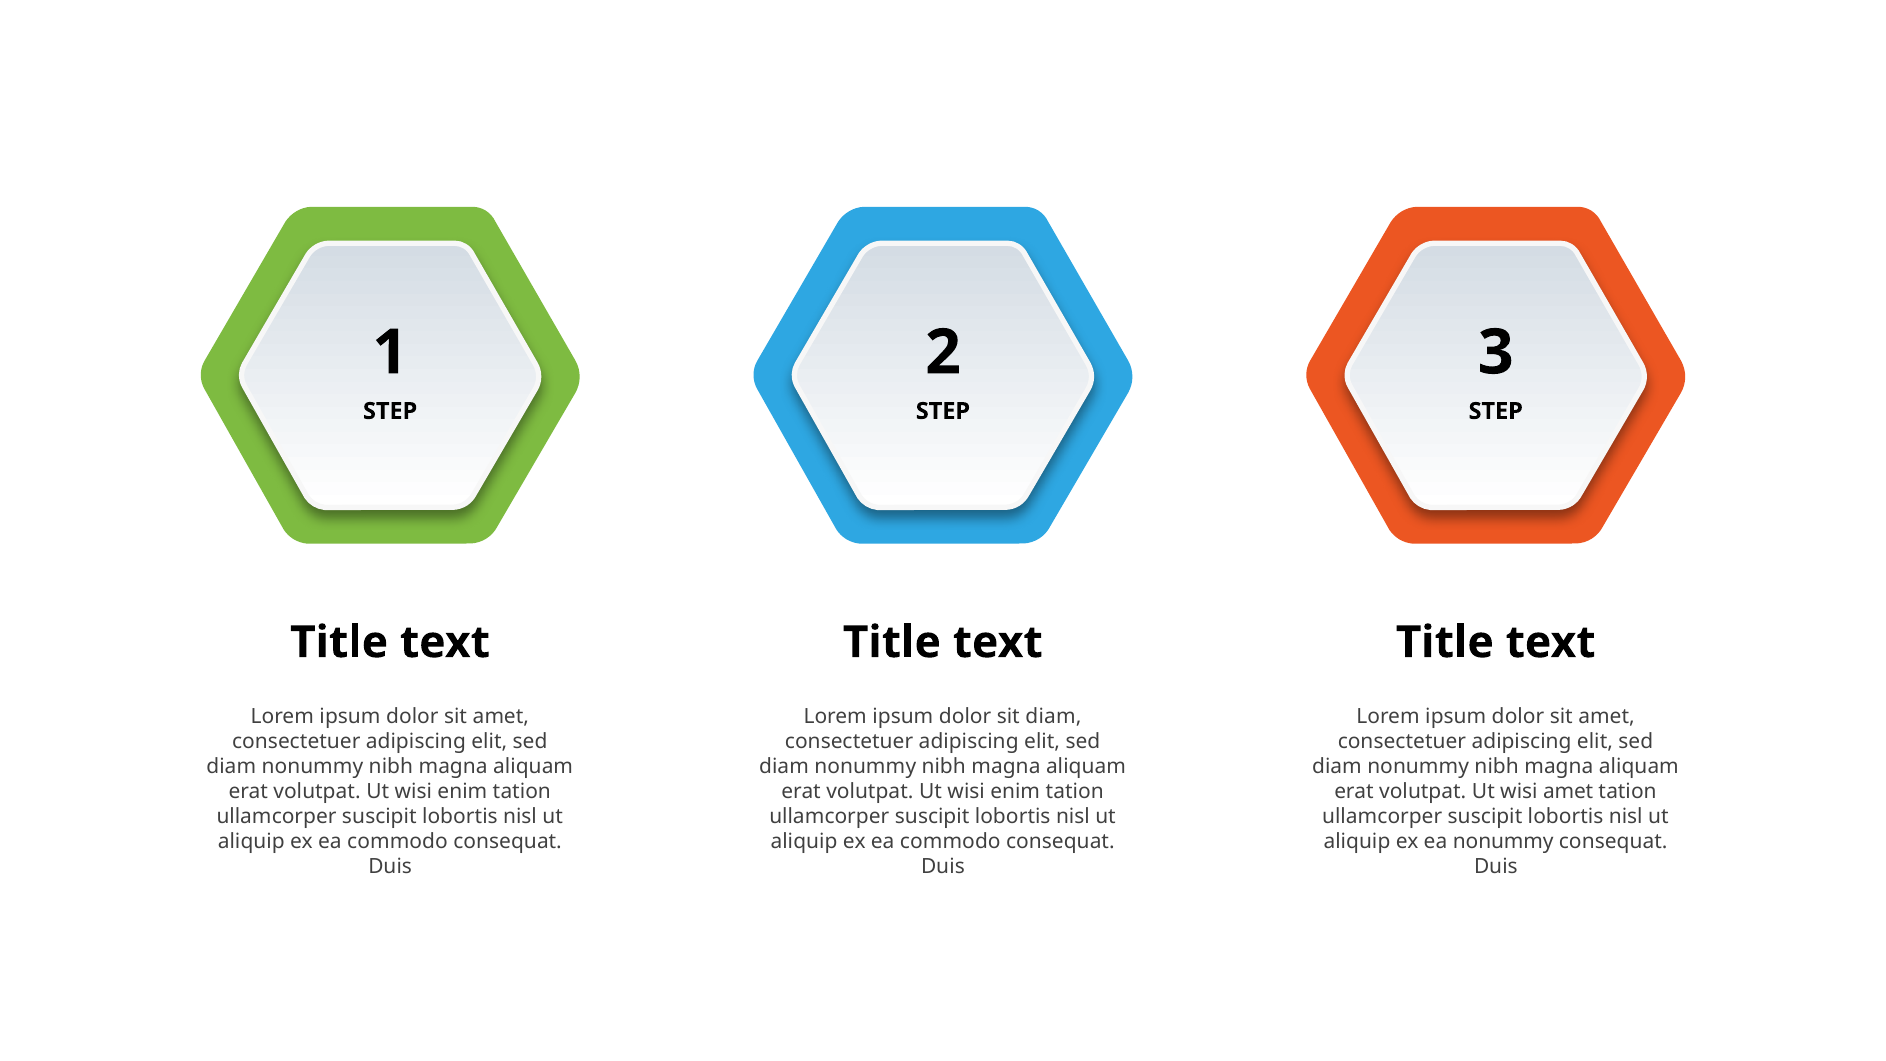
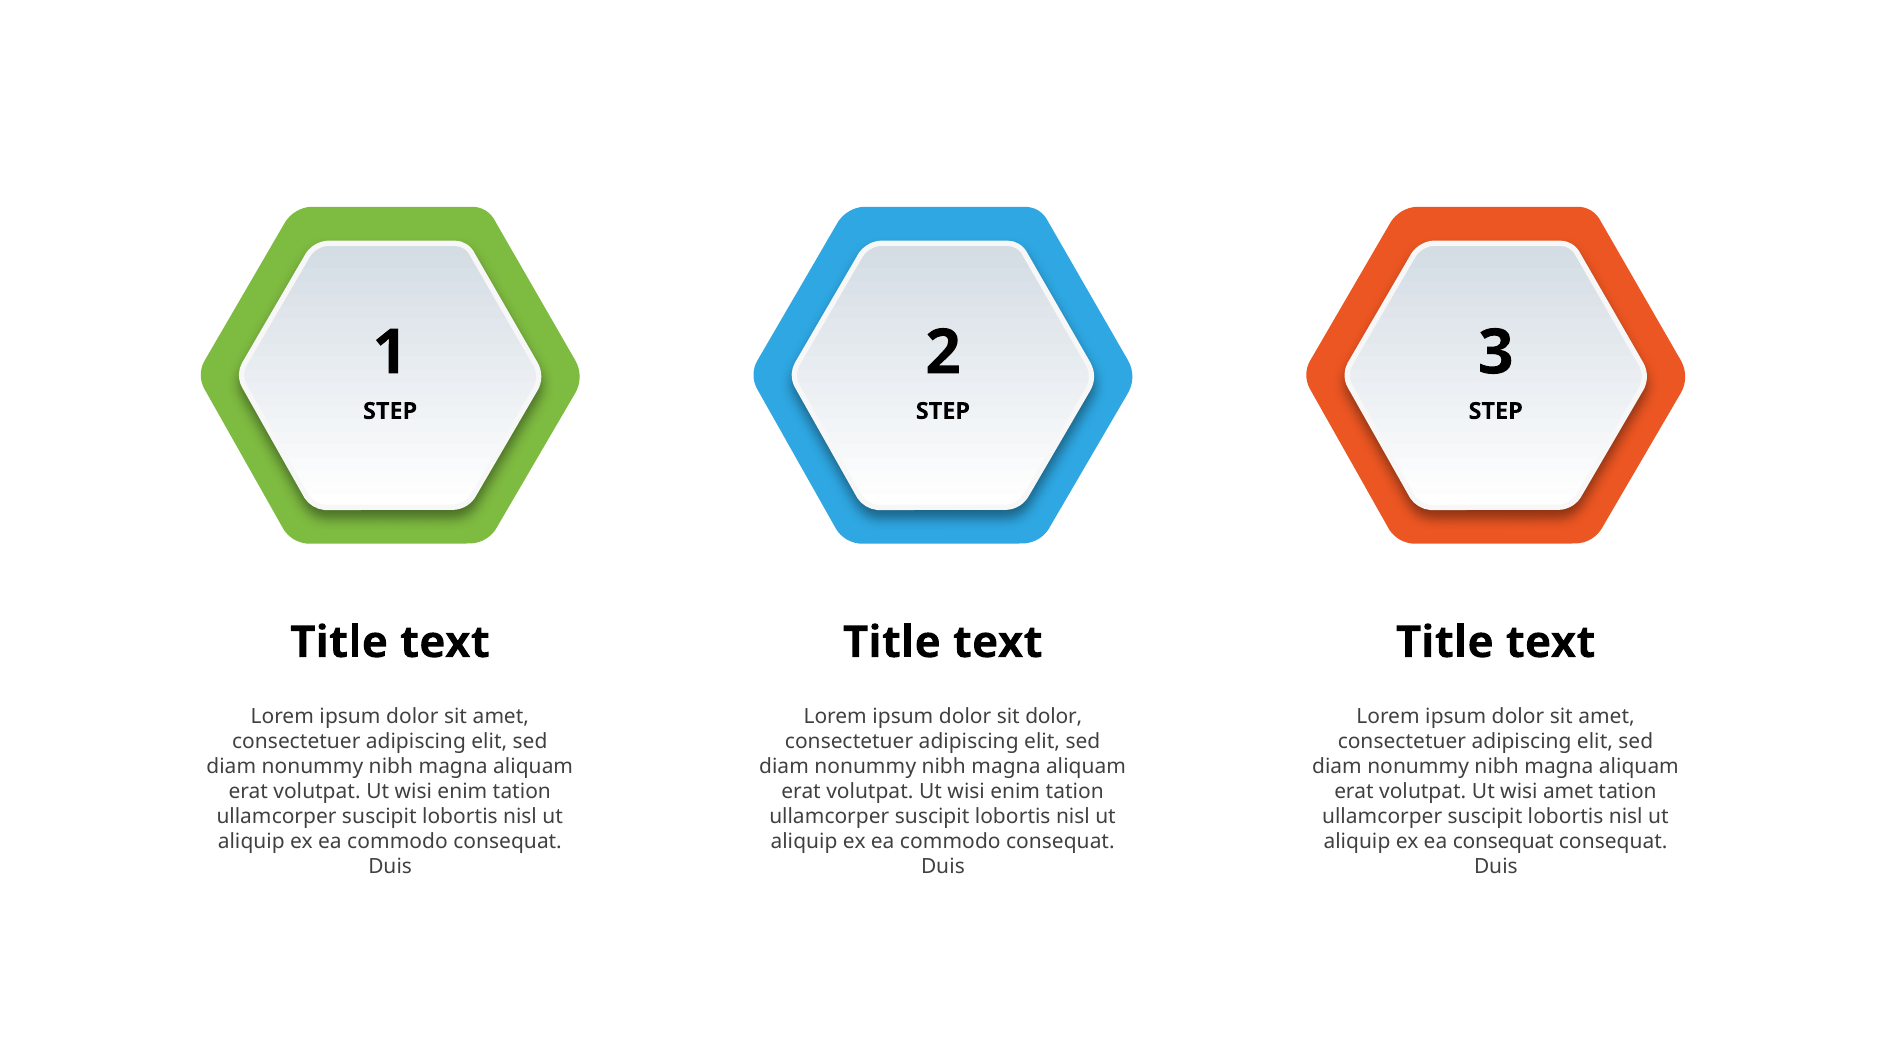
sit diam: diam -> dolor (1054, 716)
ea nonummy: nonummy -> consequat (1503, 842)
